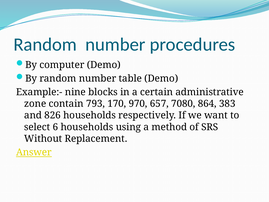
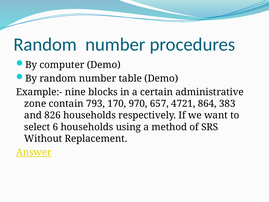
7080: 7080 -> 4721 (183, 104)
